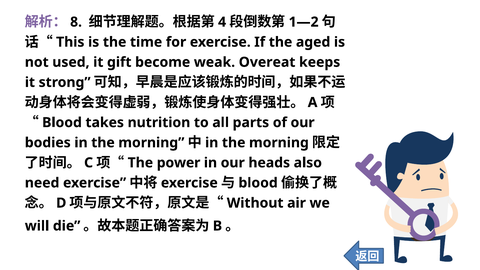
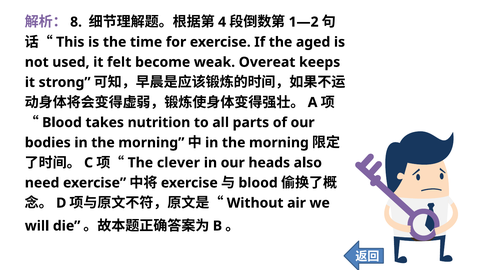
gift: gift -> felt (119, 62)
power: power -> clever (178, 163)
